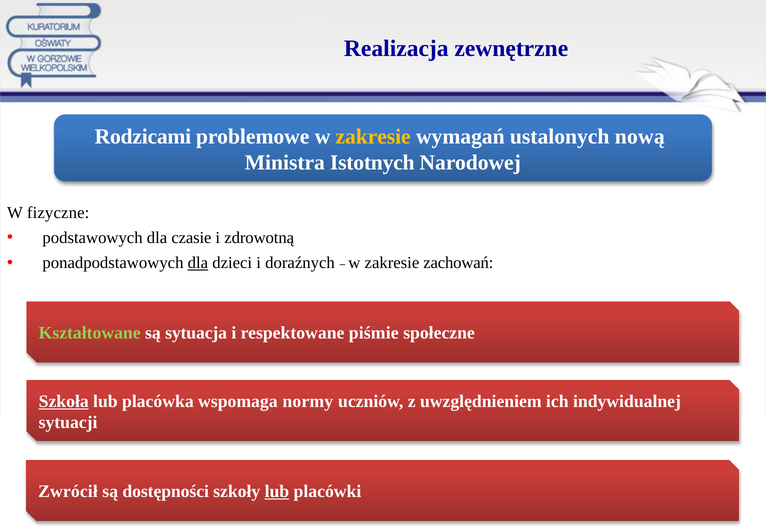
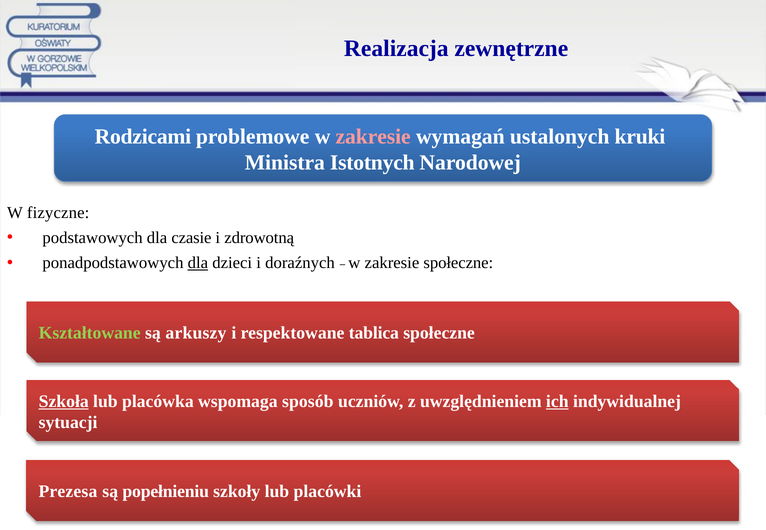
zakresie colour: yellow -> pink (373, 137)
nową: nową -> kruki (640, 137)
zakresie zachowań: zachowań -> społeczne (458, 263)
sytuacja: sytuacja -> arkuszy (196, 333)
piśmie: piśmie -> tablica (374, 333)
normy: normy -> sposób (308, 401)
ich underline: none -> present (557, 401)
Zwrócił: Zwrócił -> Prezesa (68, 492)
dostępności: dostępności -> popełnieniu (166, 492)
lub underline: present -> none (277, 492)
